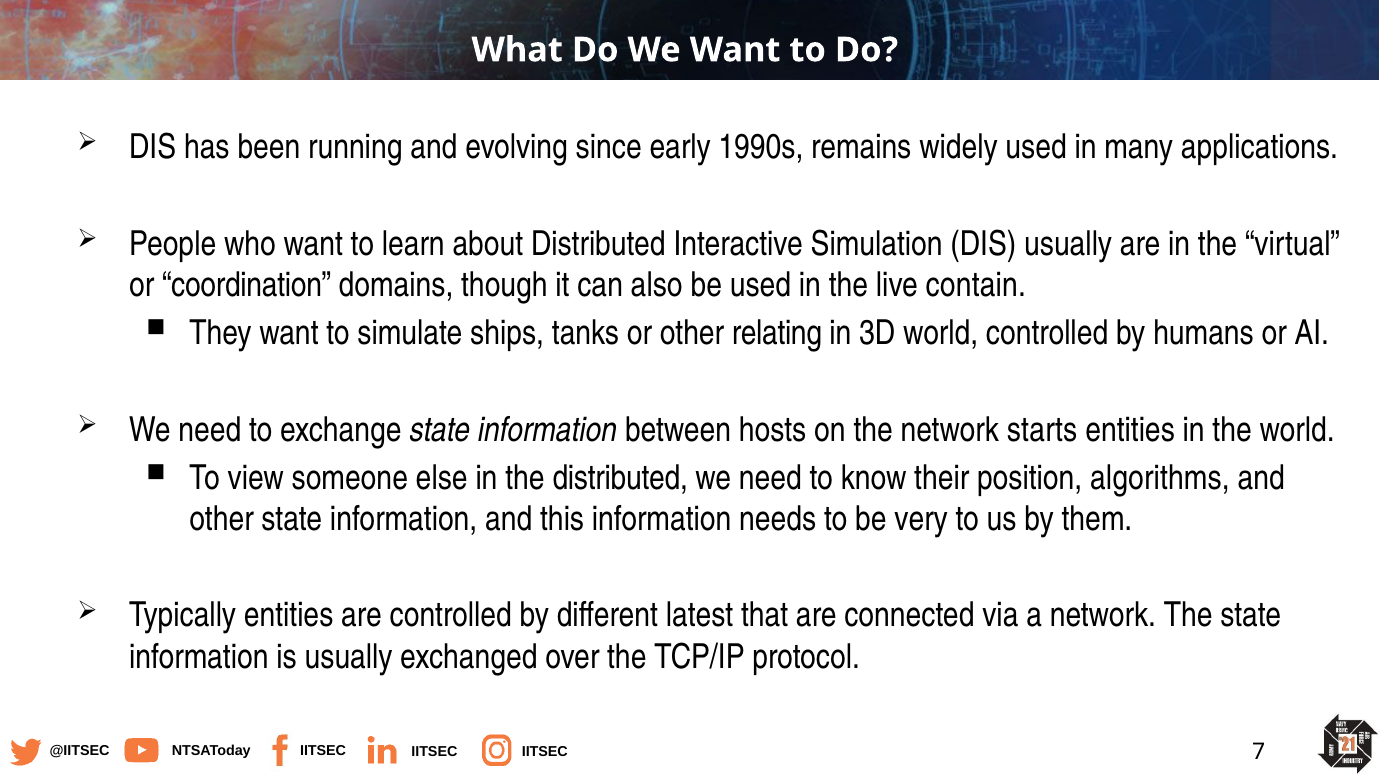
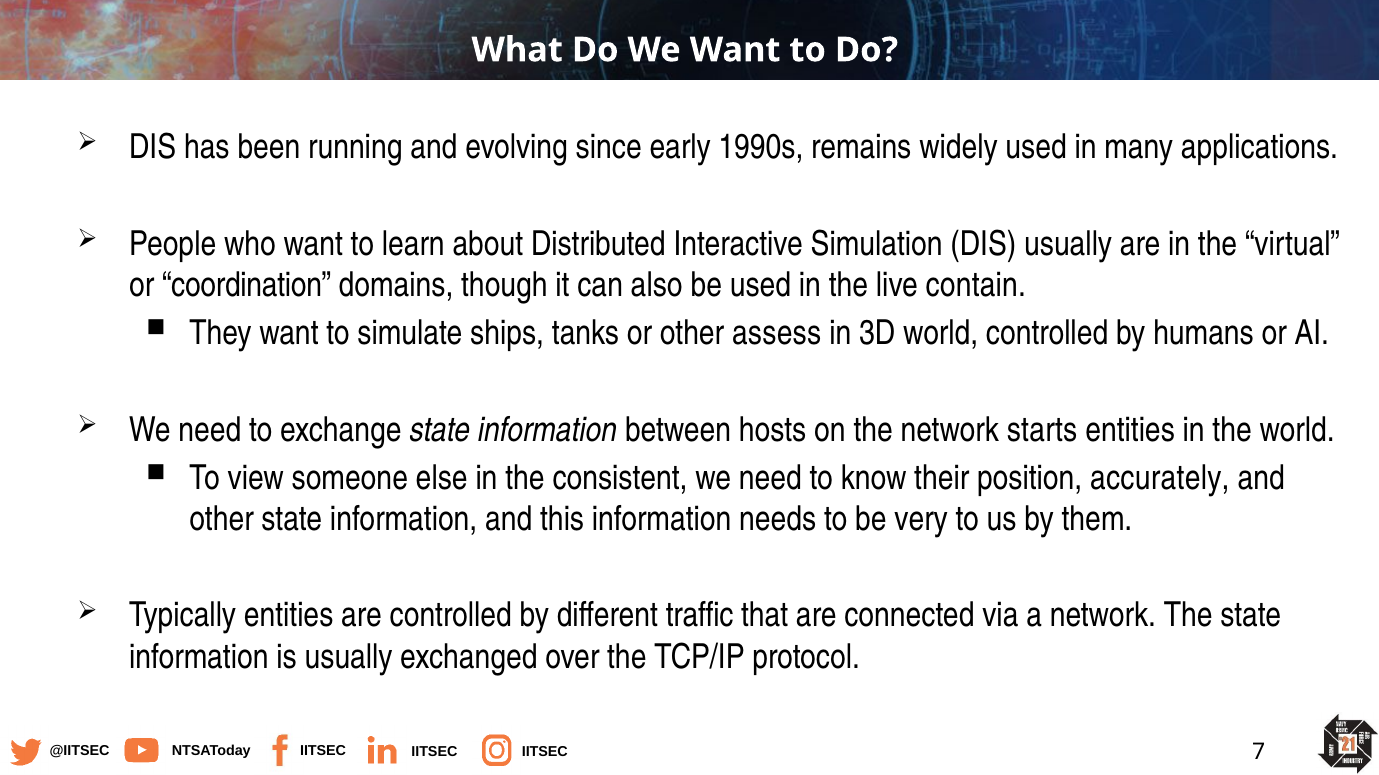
relating: relating -> assess (777, 334)
the distributed: distributed -> consistent (620, 478)
algorithms: algorithms -> accurately (1160, 478)
latest: latest -> traffic (700, 616)
